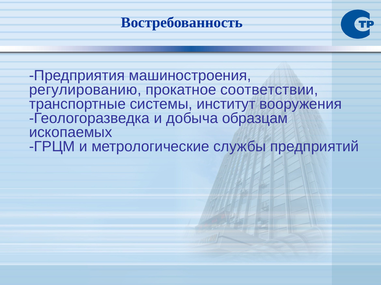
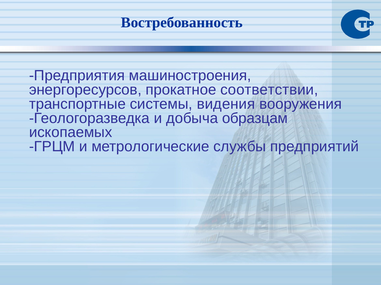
регулированию: регулированию -> энергоресурсов (85, 90)
институт: институт -> видения (226, 104)
